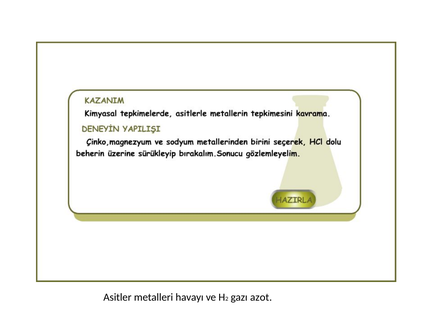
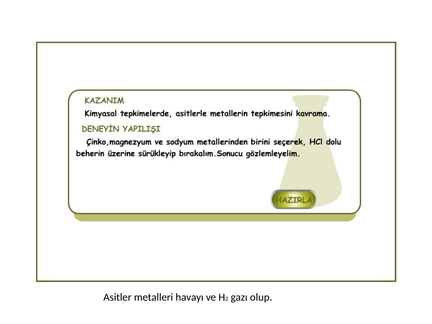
azot: azot -> olup (261, 297)
